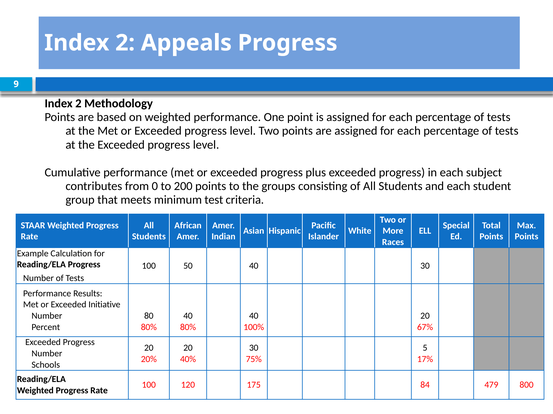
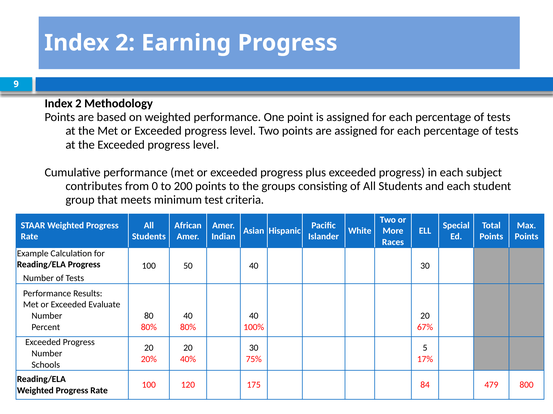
Appeals: Appeals -> Earning (186, 43)
Initiative: Initiative -> Evaluate (104, 305)
